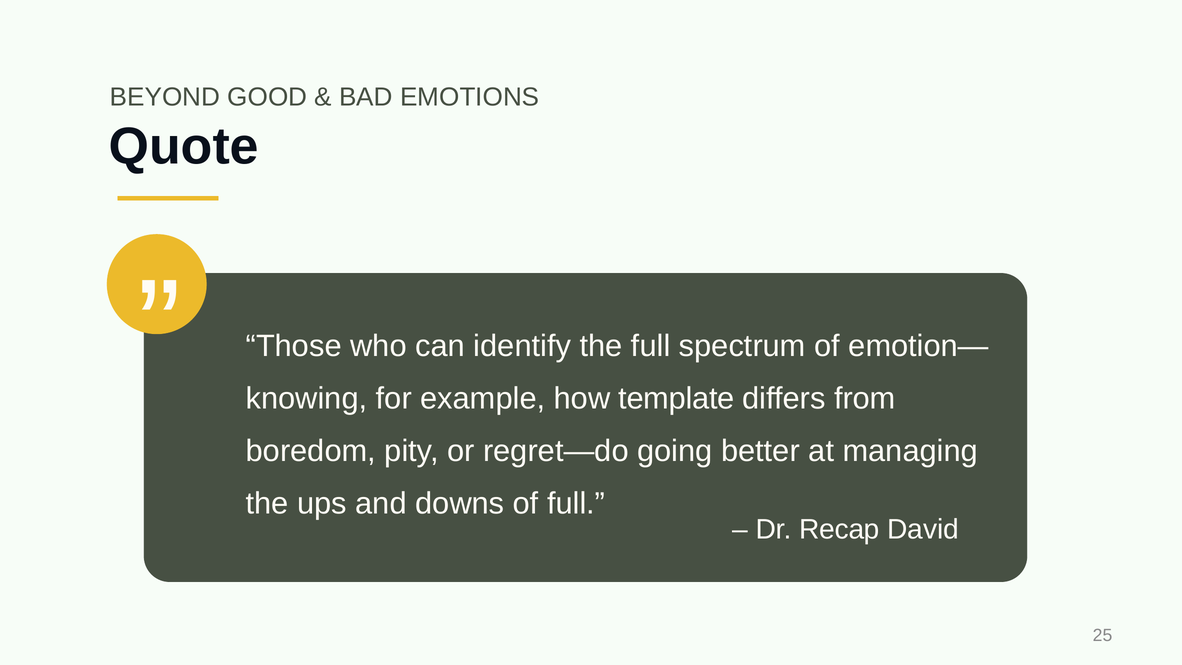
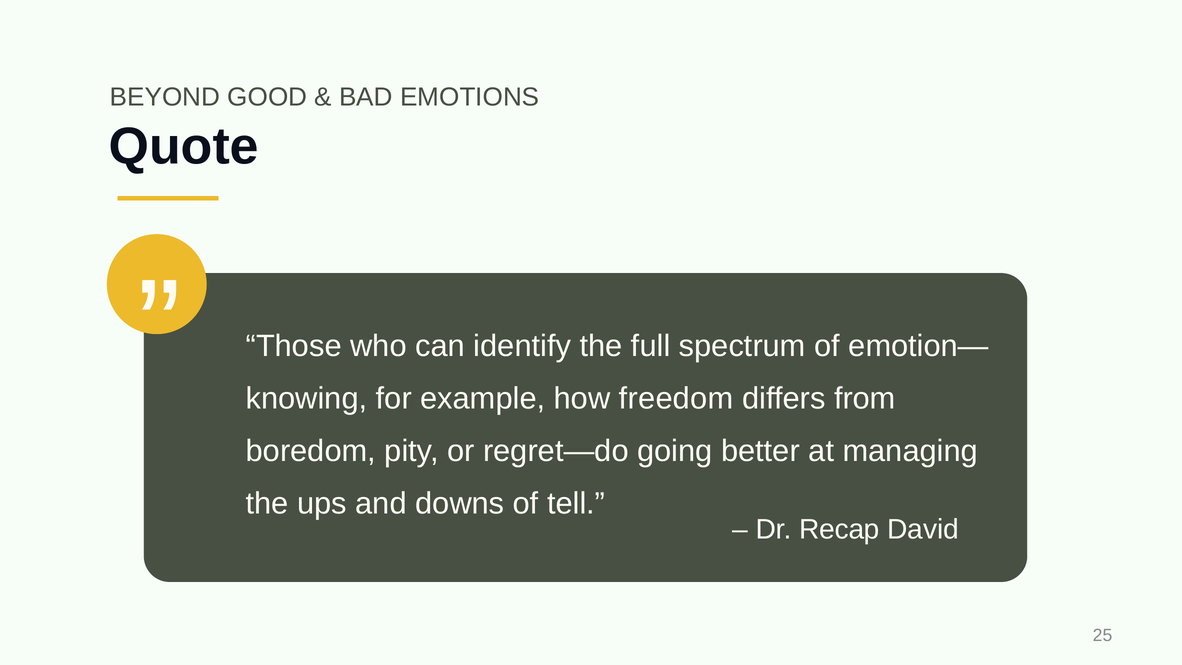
template: template -> freedom (676, 398)
of full: full -> tell (576, 503)
